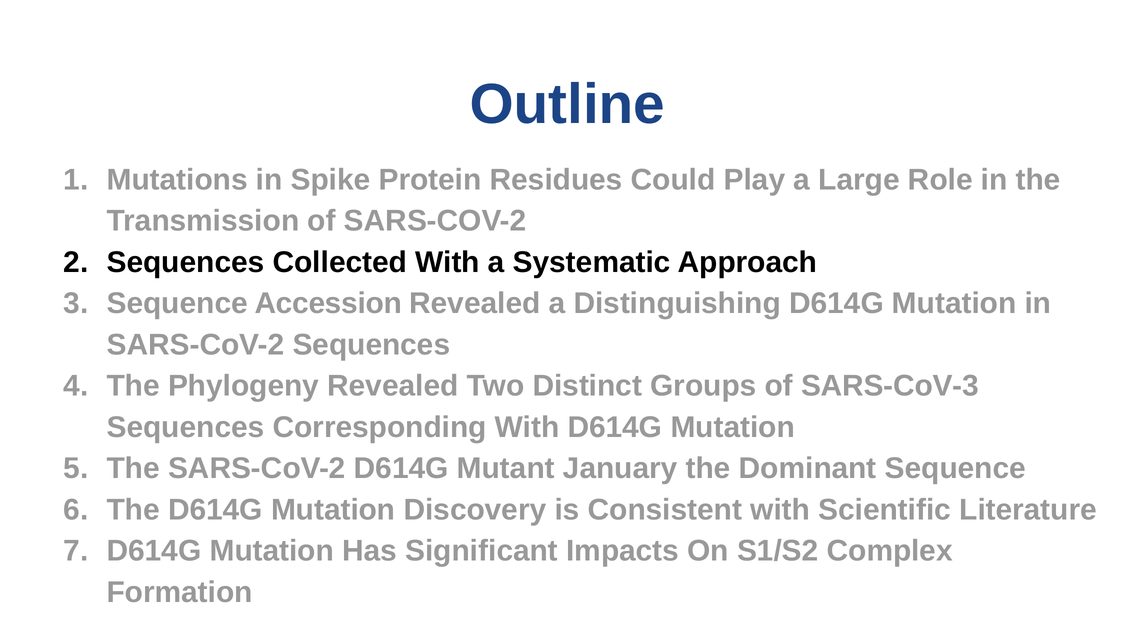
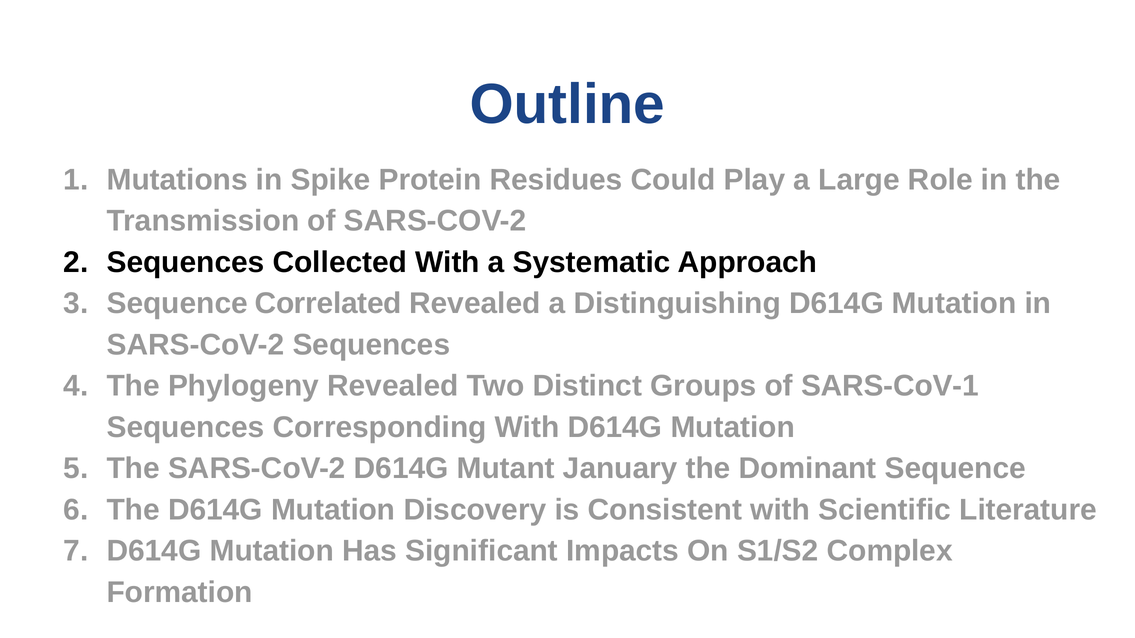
Accession: Accession -> Correlated (328, 304)
SARS-CoV-3: SARS-CoV-3 -> SARS-CoV-1 (890, 386)
